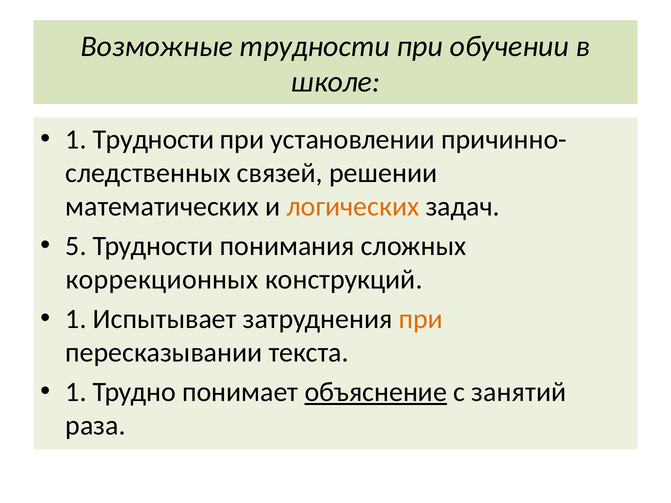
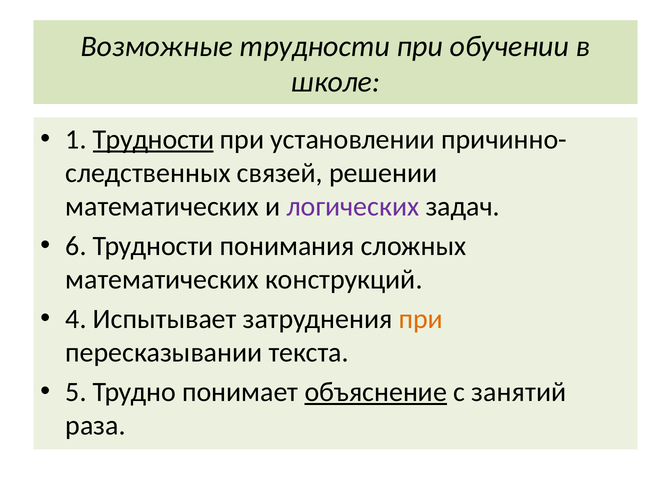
Трудности underline: none -> present (153, 140)
логических colour: orange -> purple (353, 207)
5: 5 -> 6 (76, 246)
коррекционных: коррекционных -> математических (162, 280)
1: 1 -> 4 (76, 319)
1: 1 -> 5 (76, 392)
